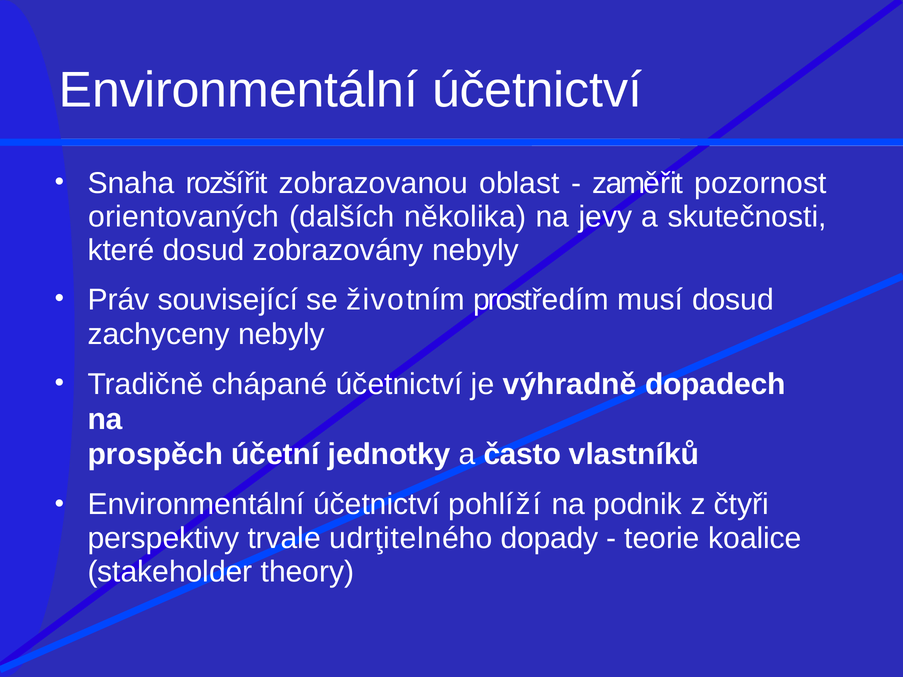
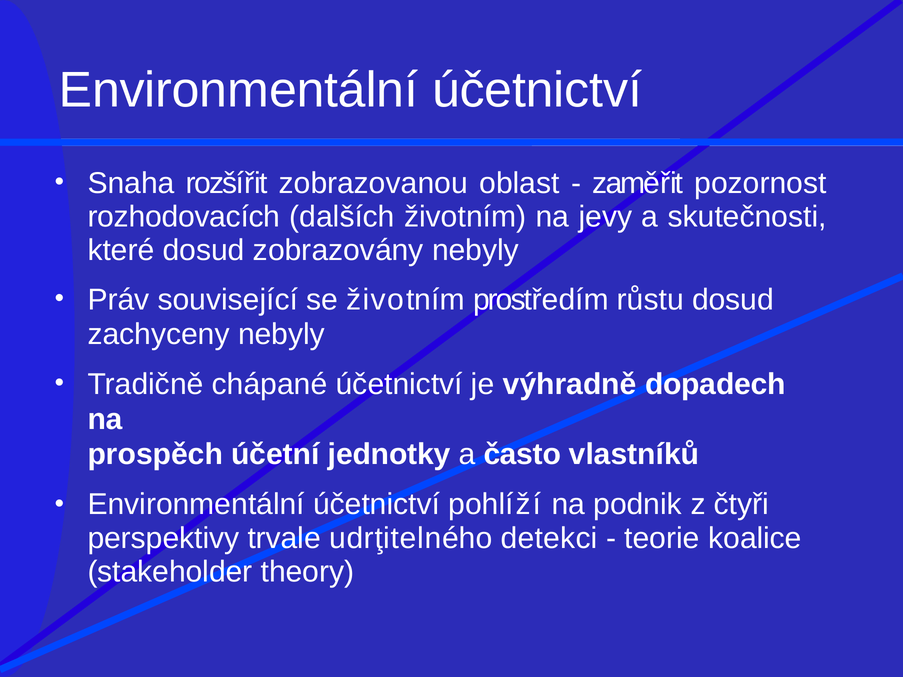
orientovaných: orientovaných -> rozhodovacích (184, 217)
dalších několika: několika -> životním (465, 217)
musí: musí -> růstu (650, 300)
dopady: dopady -> detekci (549, 538)
